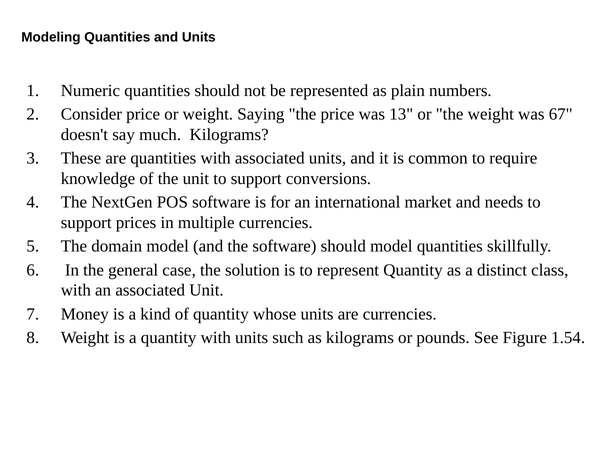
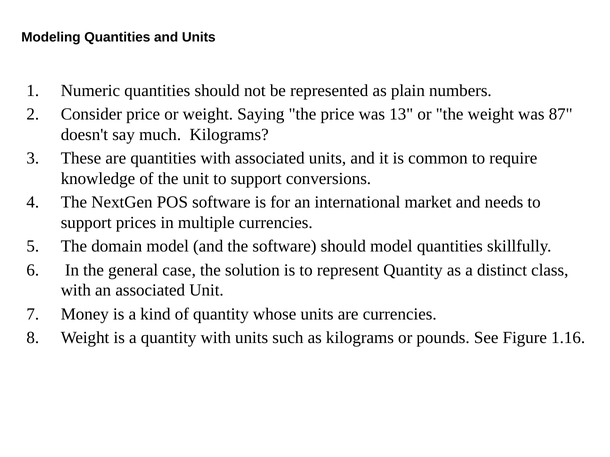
67: 67 -> 87 (561, 114)
1.54: 1.54 -> 1.16 (568, 338)
